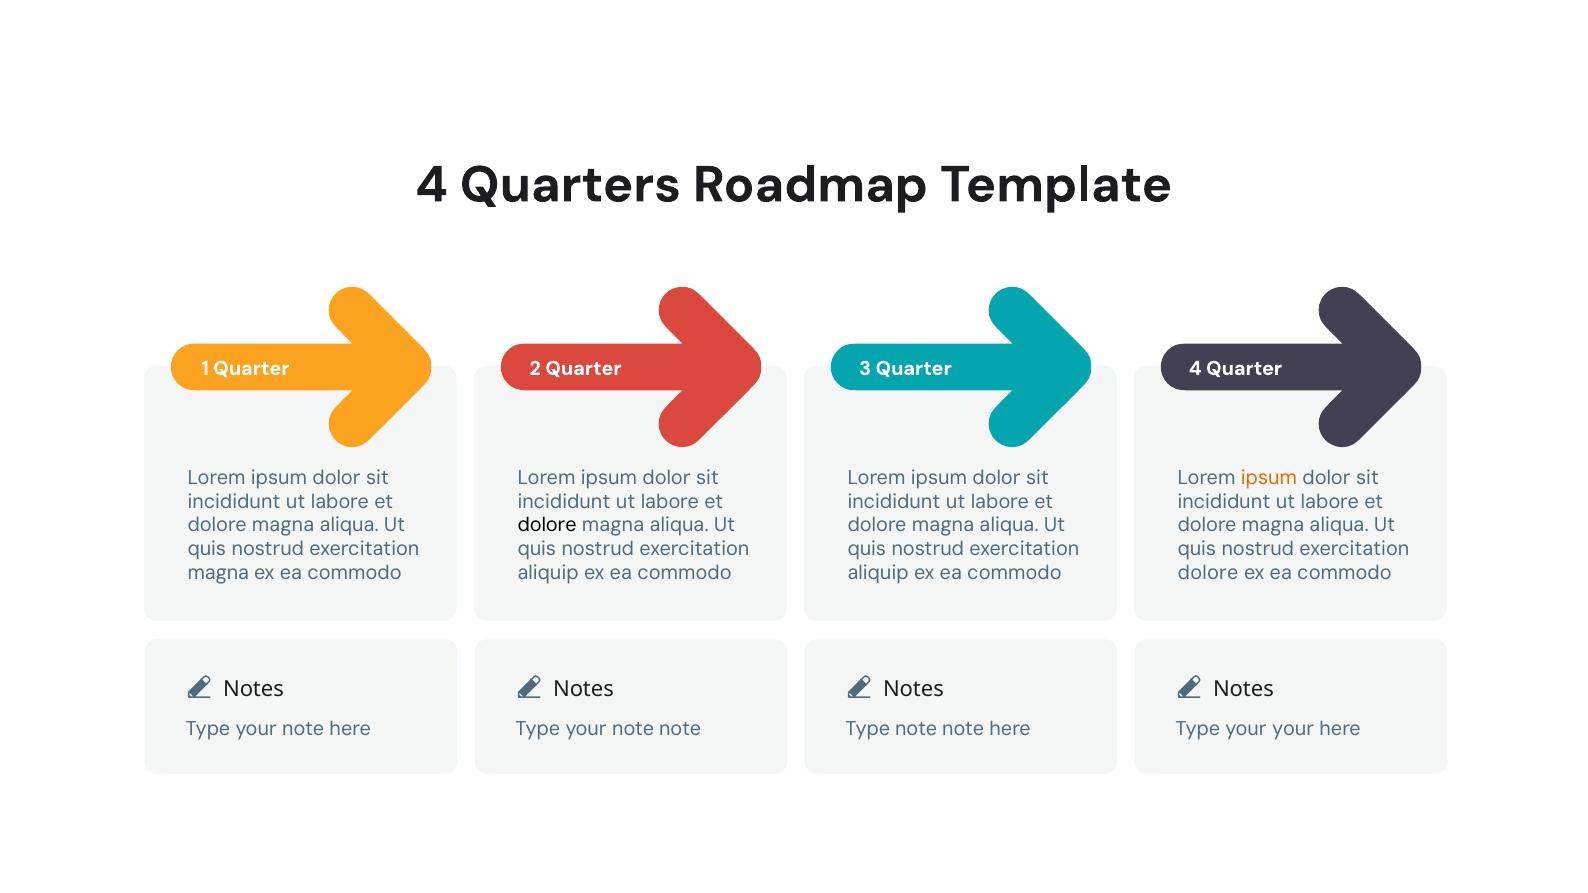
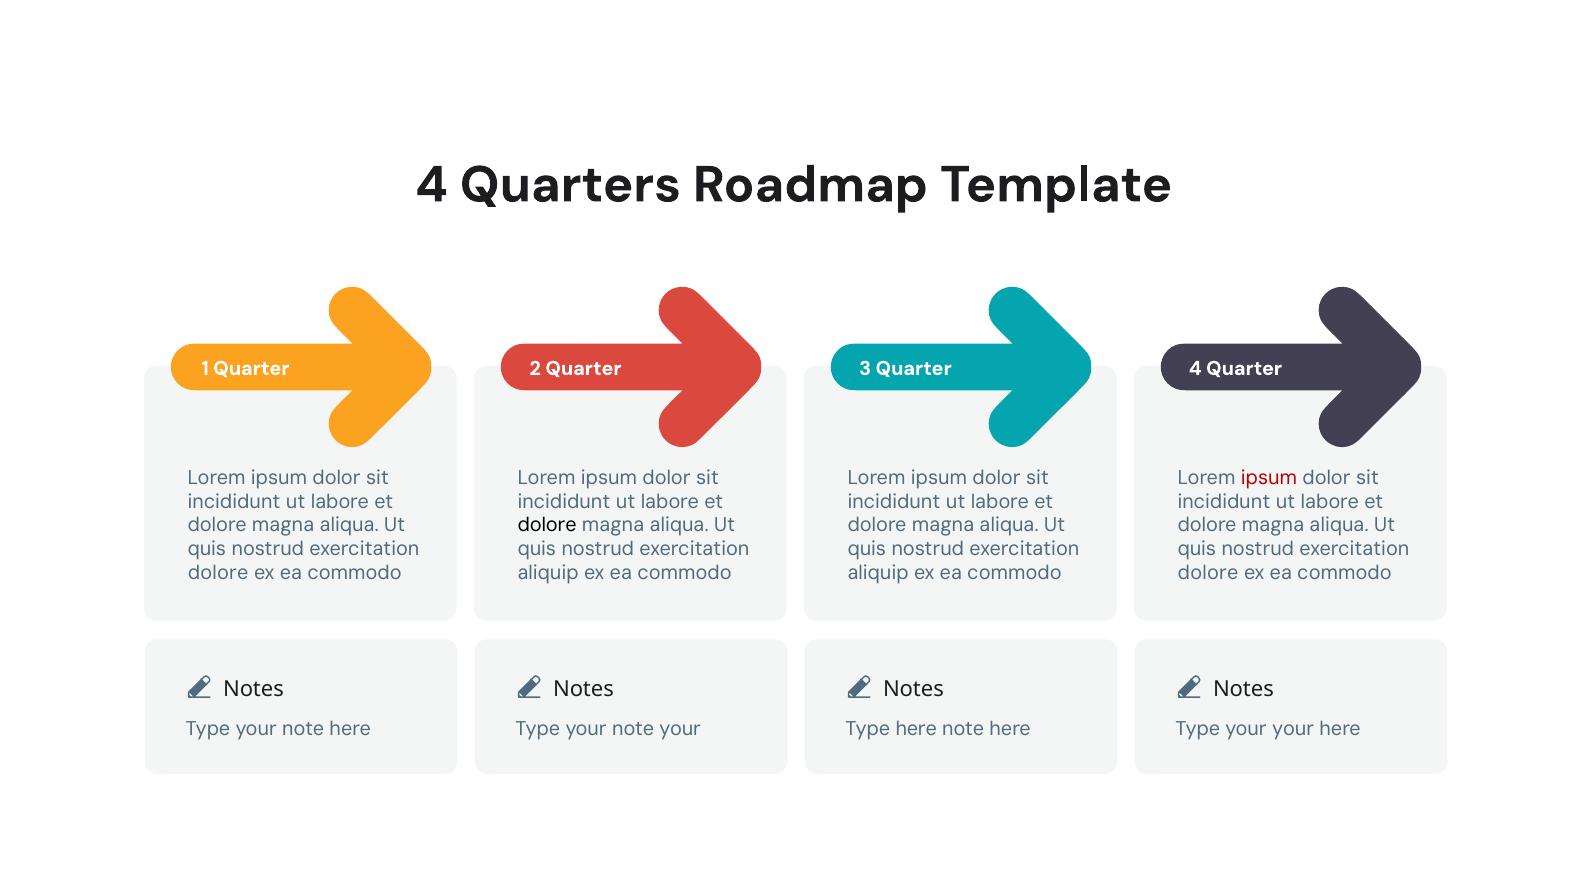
ipsum colour: orange -> red (1269, 478)
magna: magna -> dolore (218, 573)
your note note: note -> your (680, 729)
Type note: note -> here (916, 729)
